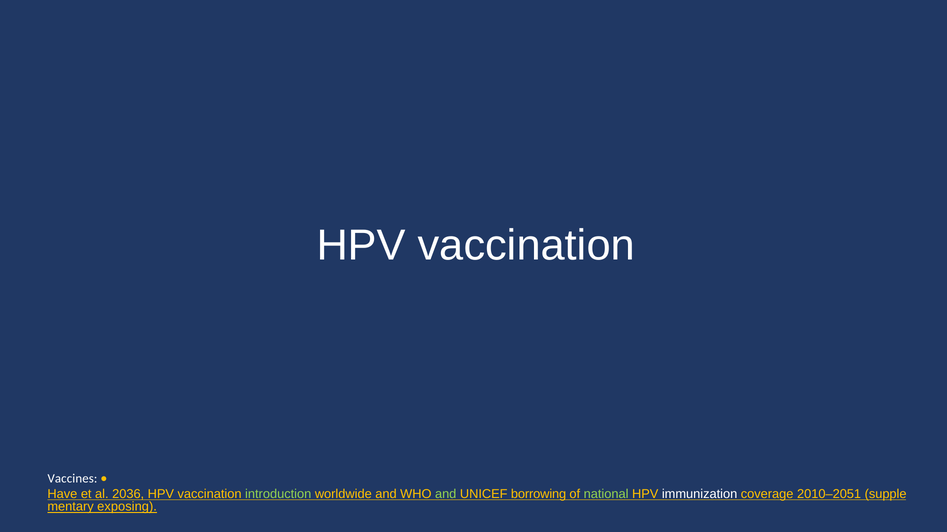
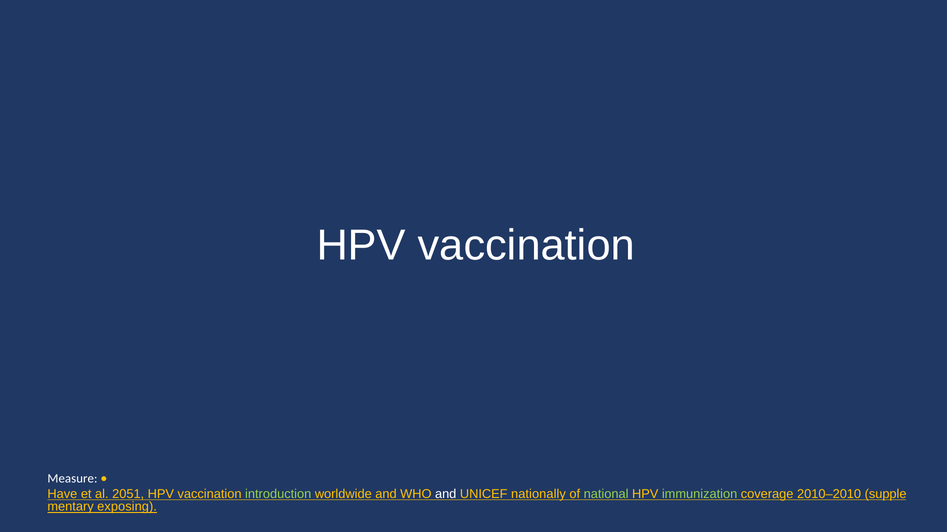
Vaccines: Vaccines -> Measure (72, 479)
2036: 2036 -> 2051 (128, 495)
and colour: light green -> white (446, 495)
borrowing: borrowing -> nationally (538, 495)
immunization colour: white -> light green (700, 495)
2010–2051: 2010–2051 -> 2010–2010 (829, 495)
